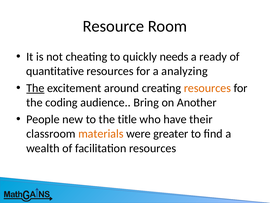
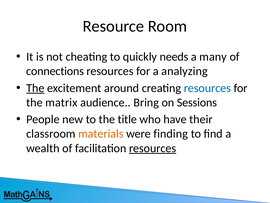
ready: ready -> many (213, 57)
quantitative: quantitative -> connections (55, 71)
resources colour: orange -> blue (207, 88)
coding: coding -> matrix (61, 102)
Another: Another -> Sessions (197, 102)
greater: greater -> finding (171, 133)
resources underline: none -> present (153, 148)
